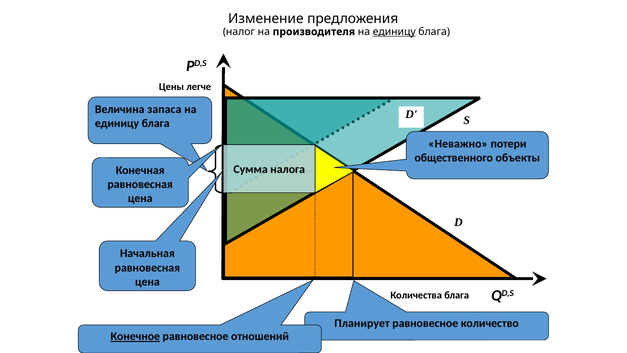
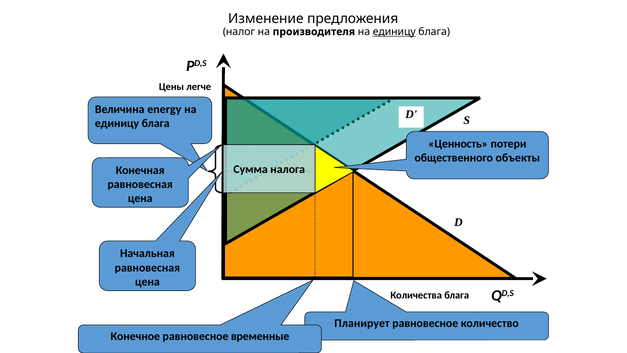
запаса: запаса -> energy (164, 109)
Неважно: Неважно -> Ценность (458, 144)
Конечное underline: present -> none (135, 336)
отношений: отношений -> временные (260, 336)
